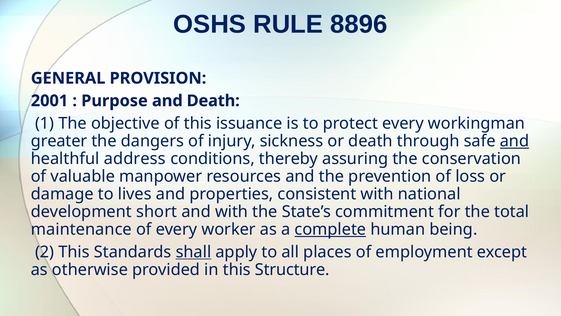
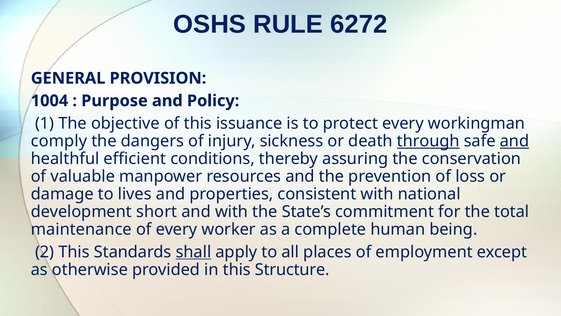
8896: 8896 -> 6272 (359, 24)
2001: 2001 -> 1004 (49, 101)
and Death: Death -> Policy (213, 101)
greater: greater -> comply (59, 141)
through underline: none -> present (428, 141)
address: address -> efficient (135, 158)
complete underline: present -> none (330, 229)
